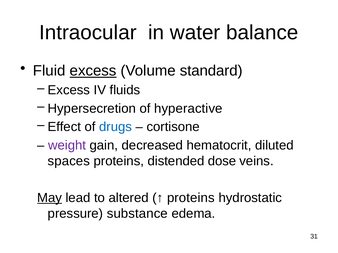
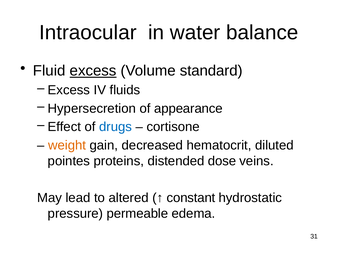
hyperactive: hyperactive -> appearance (188, 109)
weight colour: purple -> orange (67, 146)
spaces: spaces -> pointes (69, 161)
May underline: present -> none (50, 198)
proteins: proteins -> constant (191, 198)
substance: substance -> permeable (137, 214)
